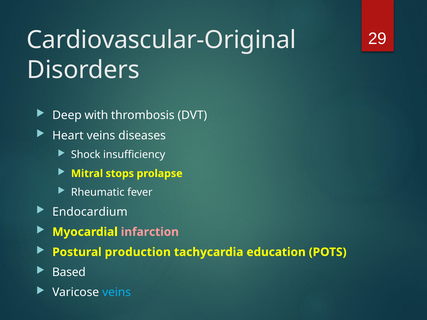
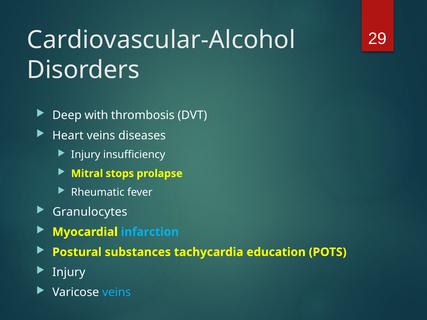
Cardiovascular-Original: Cardiovascular-Original -> Cardiovascular-Alcohol (161, 40)
Shock: Shock -> Injury (86, 155)
Endocardium: Endocardium -> Granulocytes (90, 212)
infarction colour: pink -> light blue (150, 232)
production: production -> substances (138, 252)
Based: Based -> Injury (69, 272)
